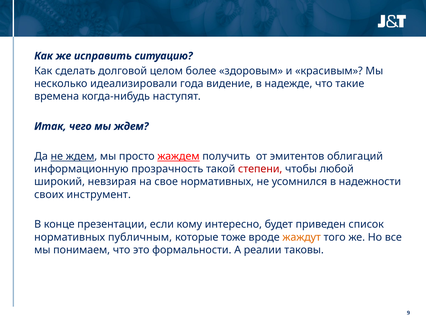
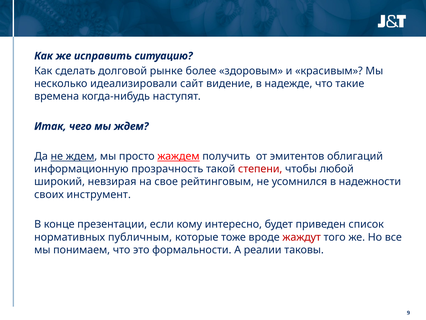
целом: целом -> рынке (166, 71)
года: года -> сайт (192, 84)
свое нормативных: нормативных -> рейтинговым (217, 182)
жаждут colour: orange -> red (302, 237)
